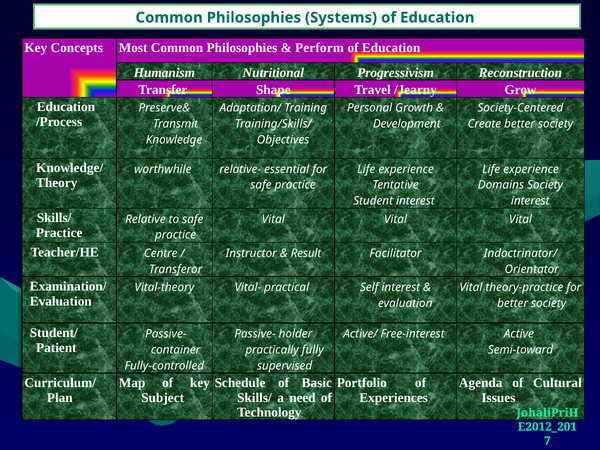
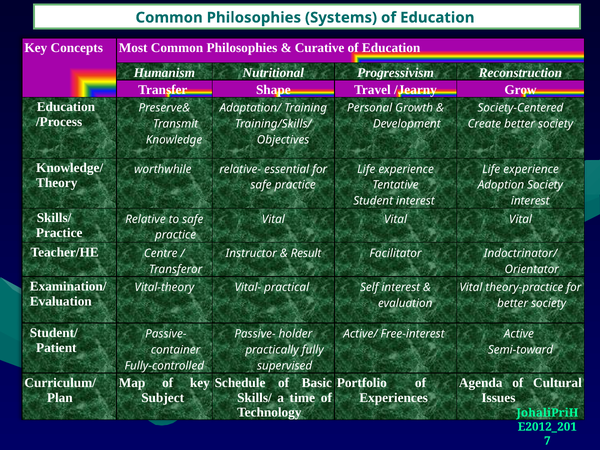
Perform: Perform -> Curative (320, 48)
Domains: Domains -> Adoption (501, 185)
need: need -> time (302, 398)
